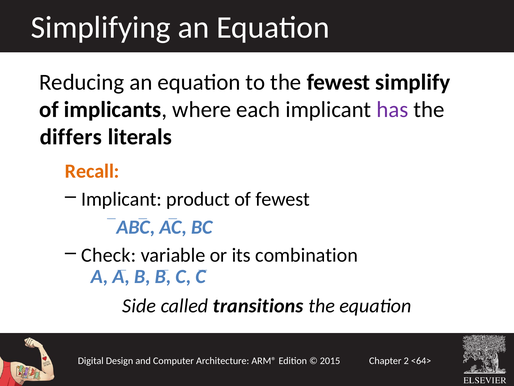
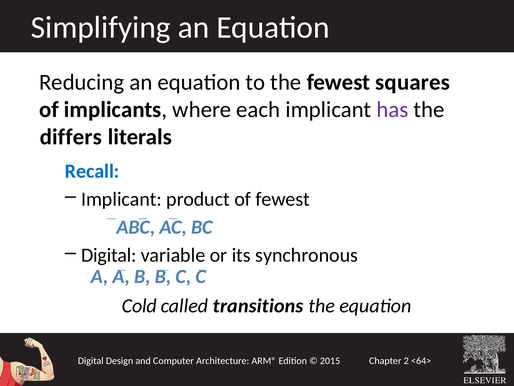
simplify: simplify -> squares (413, 82)
Recall colour: orange -> blue (92, 171)
Check: Check -> Digital (109, 255)
combination: combination -> synchronous (307, 255)
Side: Side -> Cold (139, 306)
